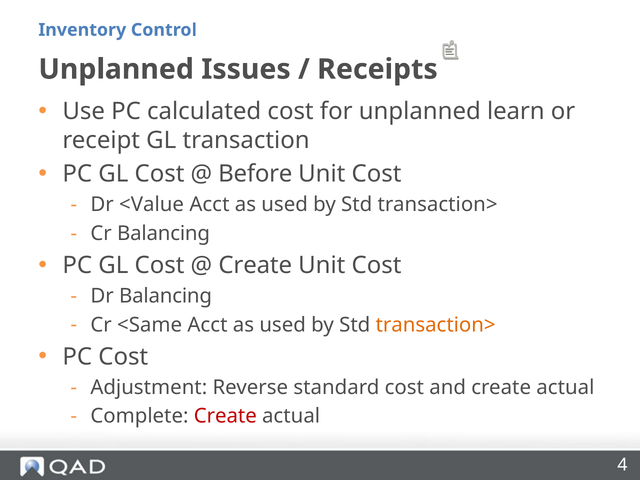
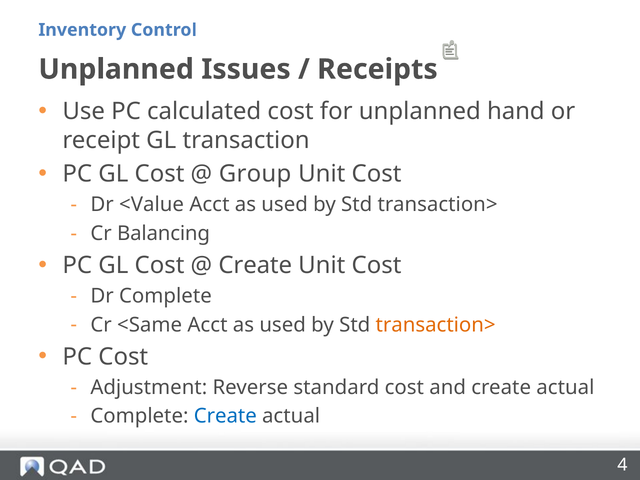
learn: learn -> hand (516, 111)
Before: Before -> Group (255, 174)
Dr Balancing: Balancing -> Complete (165, 296)
Create colour: red -> blue (225, 416)
